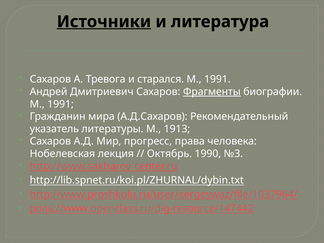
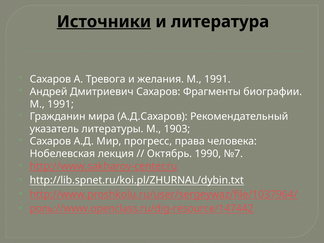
старался: старался -> желания (161, 79)
Фрагменты underline: present -> none (212, 92)
1913: 1913 -> 1903 (177, 129)
№3: №3 -> №7 (233, 154)
